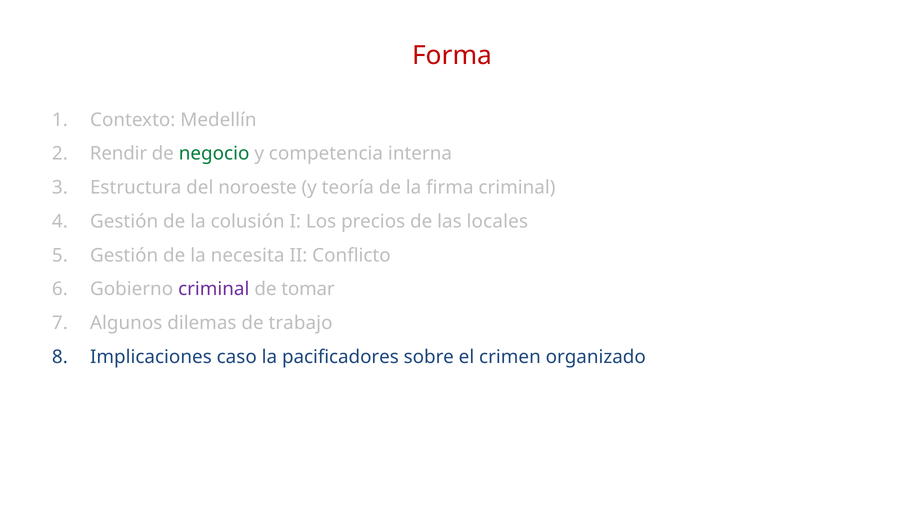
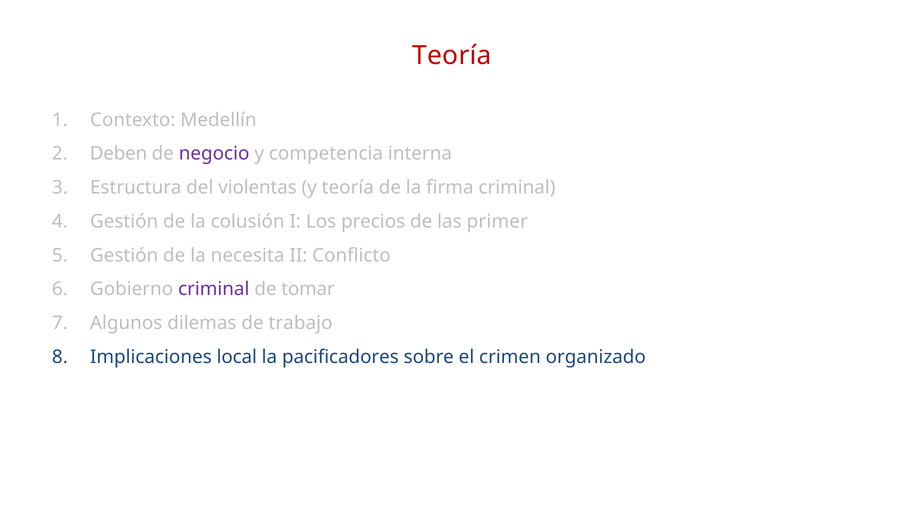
Forma: Forma -> Teoría (452, 55)
Rendir: Rendir -> Deben (119, 154)
negocio colour: green -> purple (214, 154)
noroeste: noroeste -> violentas (258, 188)
locales: locales -> primer (497, 222)
caso: caso -> local (237, 357)
